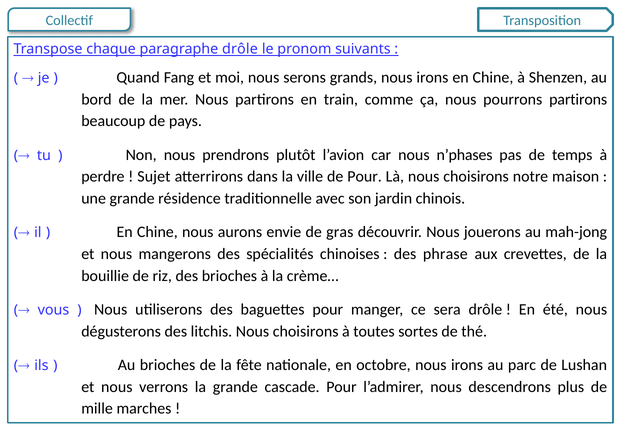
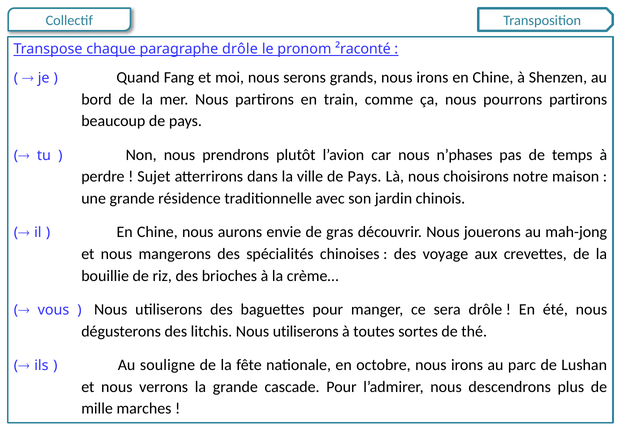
suivants: suivants -> ²raconté (363, 49)
ville de Pour: Pour -> Pays (365, 177)
phrase: phrase -> voyage (445, 254)
litchis Nous choisirons: choisirons -> utiliserons (306, 331)
Au brioches: brioches -> souligne (167, 365)
